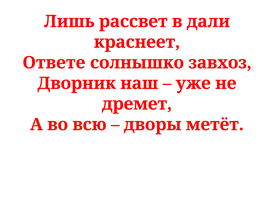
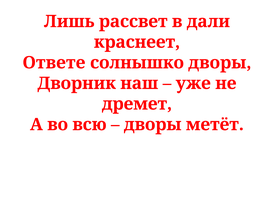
солнышко завхоз: завхоз -> дворы (220, 63)
